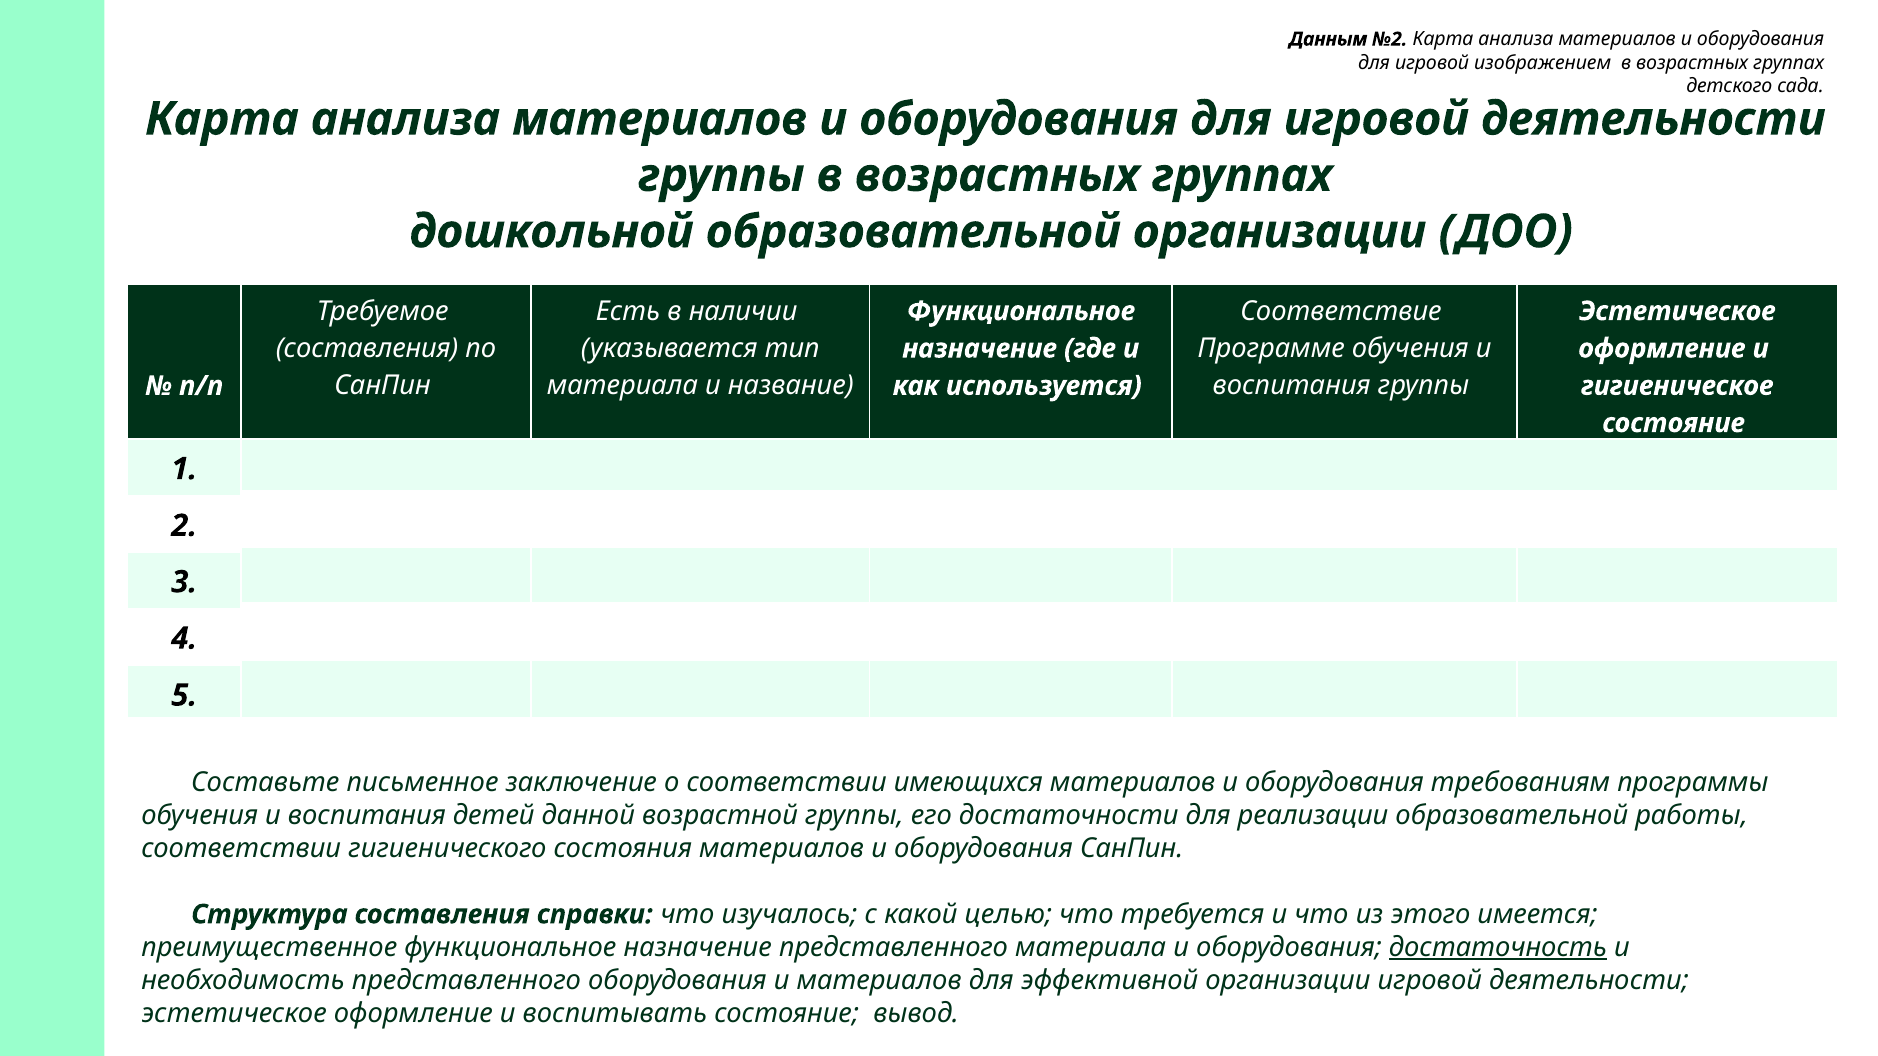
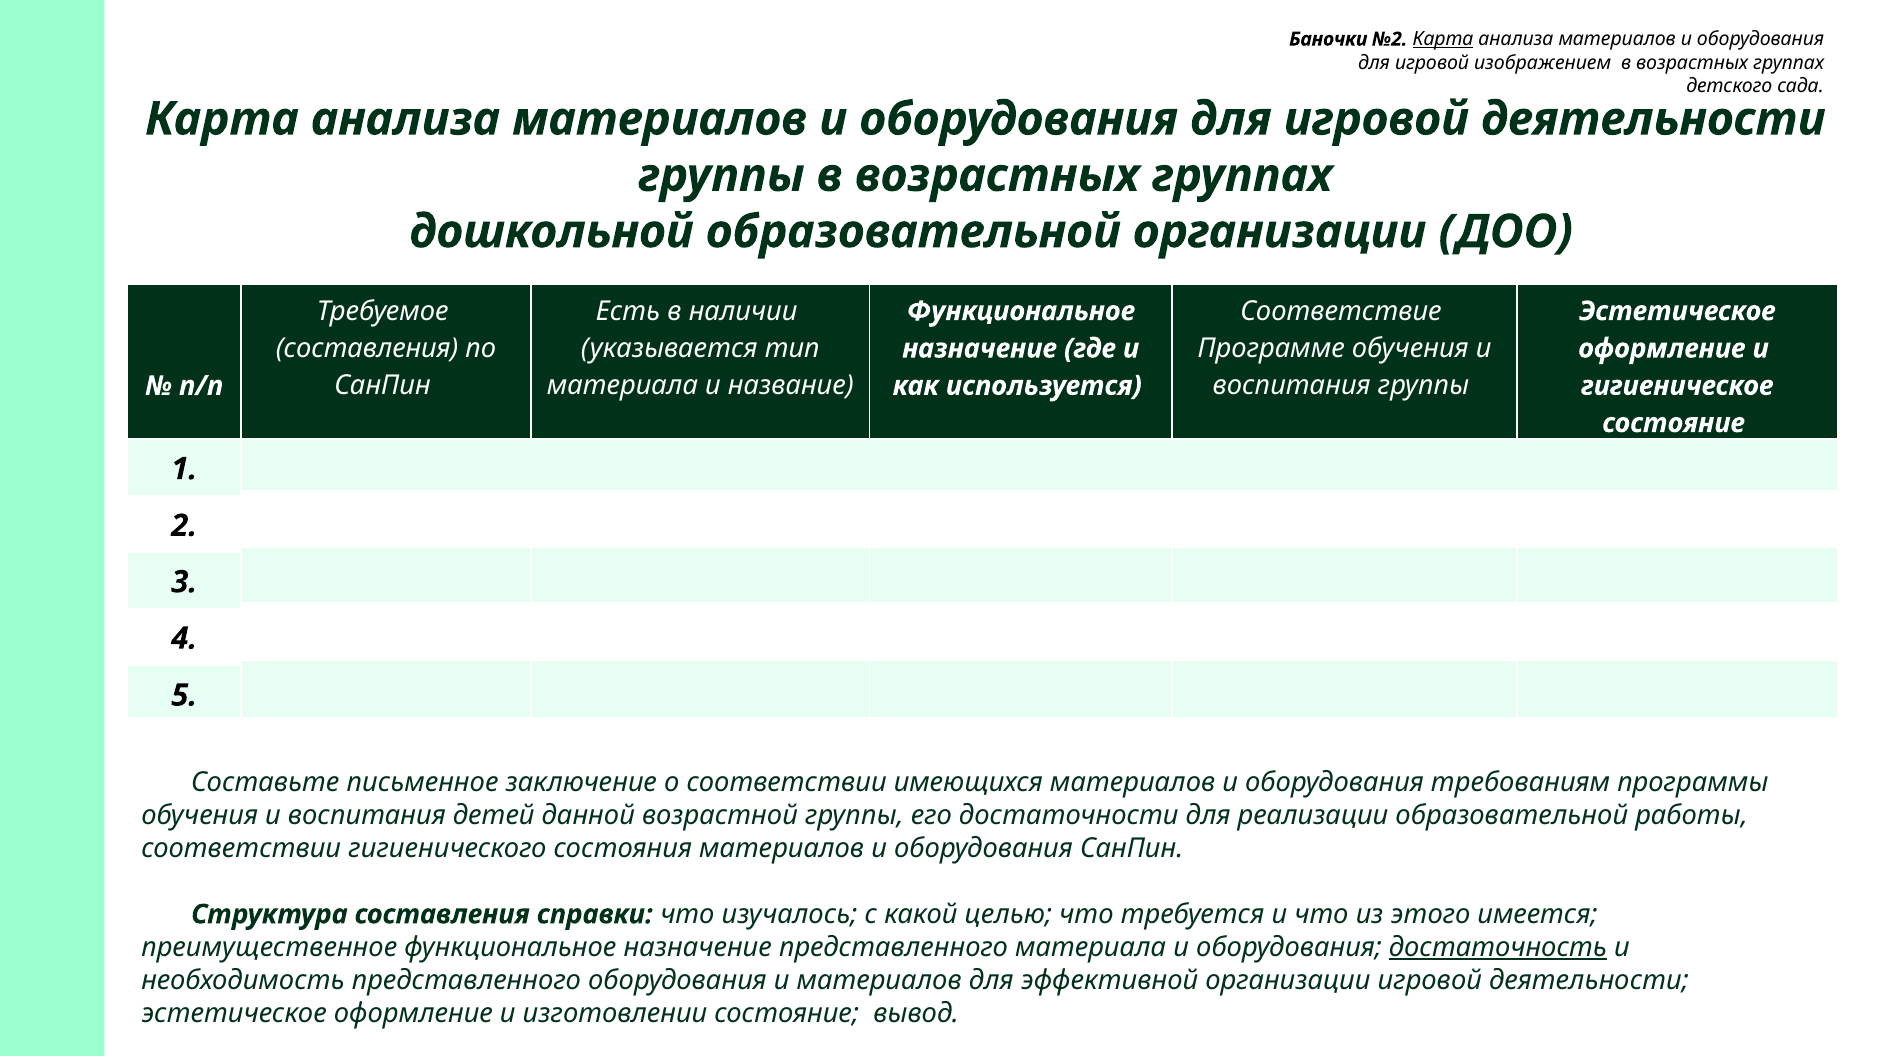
Данным: Данным -> Баночки (1328, 39)
Карта underline: none -> present (1443, 39)
воспитывать: воспитывать -> изготовлении (615, 1013)
